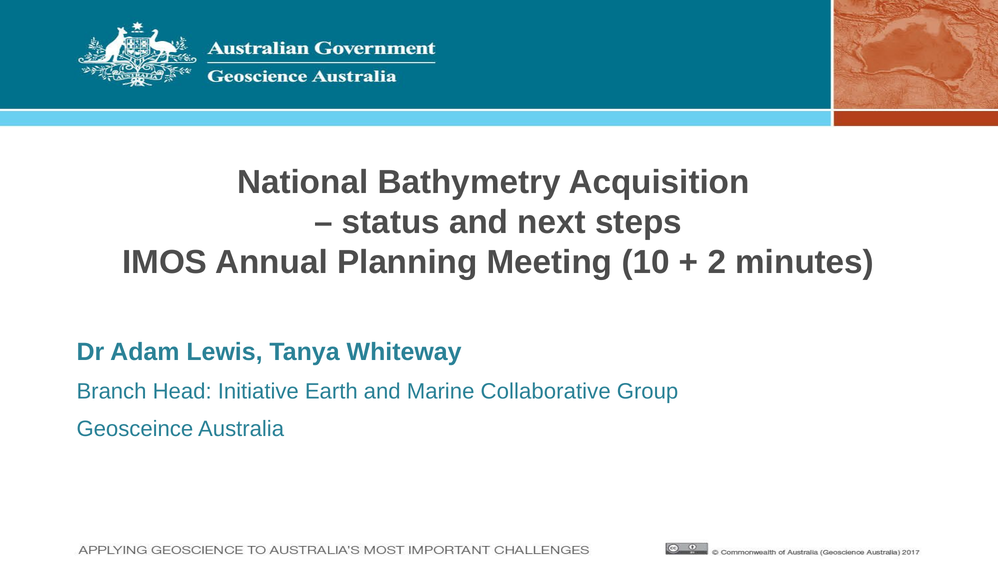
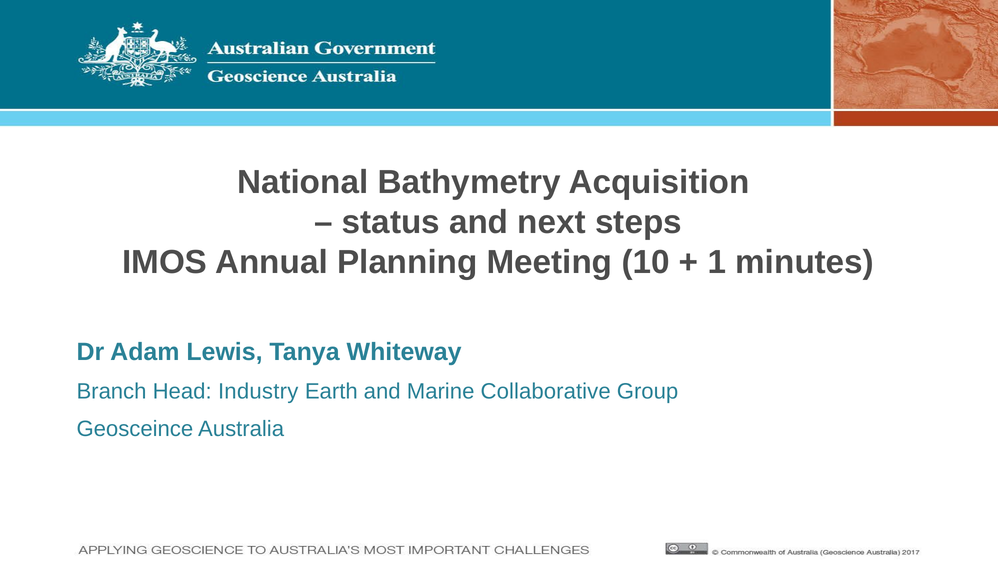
2: 2 -> 1 (717, 262)
Initiative: Initiative -> Industry (258, 391)
